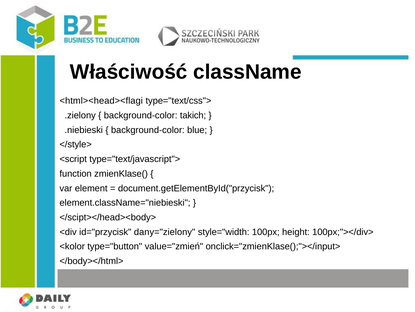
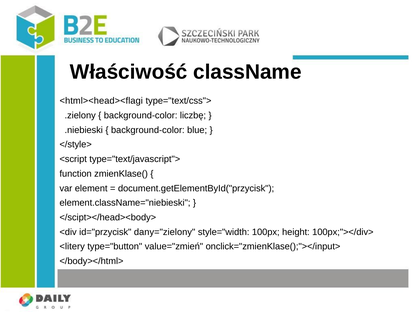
takich: takich -> liczbę (193, 115)
<kolor: <kolor -> <litery (72, 246)
